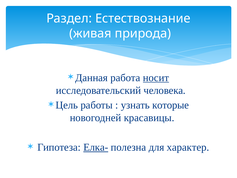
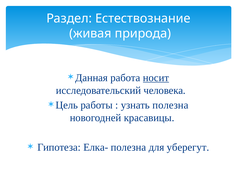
узнать которые: которые -> полезна (170, 105)
Елка- underline: present -> none (96, 147)
характер: характер -> уберегут (188, 147)
